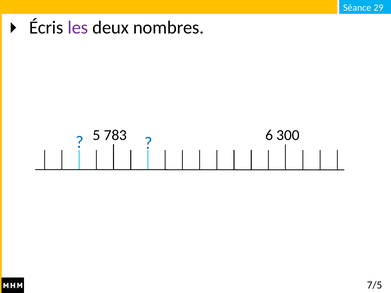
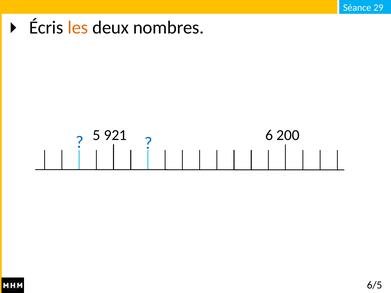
les colour: purple -> orange (78, 28)
783: 783 -> 921 (115, 135)
300: 300 -> 200 (288, 135)
7/5: 7/5 -> 6/5 (375, 285)
